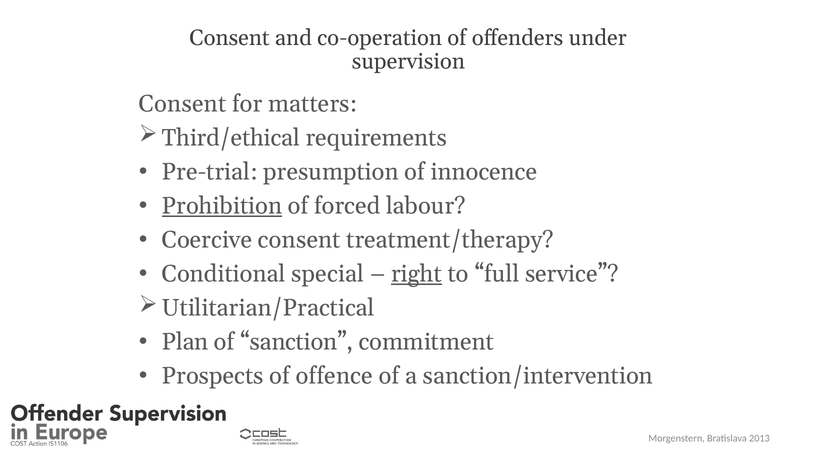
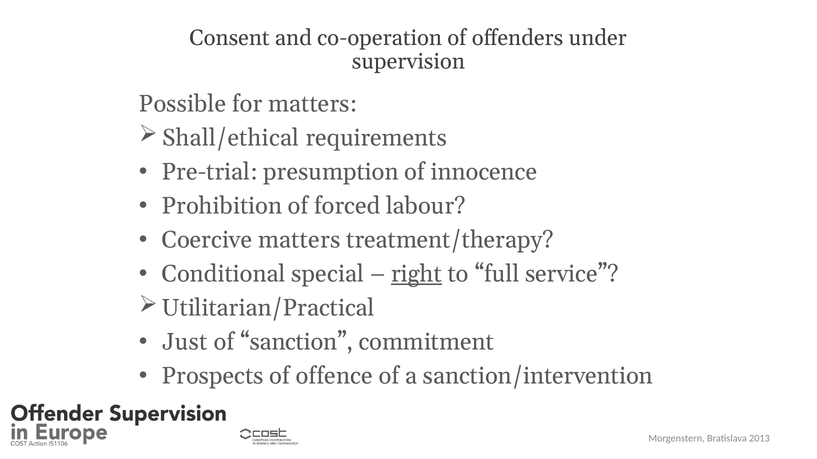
Consent: Consent -> Possible (183, 104)
Third/ethical: Third/ethical -> Shall/ethical (231, 138)
Prohibition underline: present -> none (222, 206)
Coercive consent: consent -> matters (299, 240)
Plan: Plan -> Just (185, 342)
